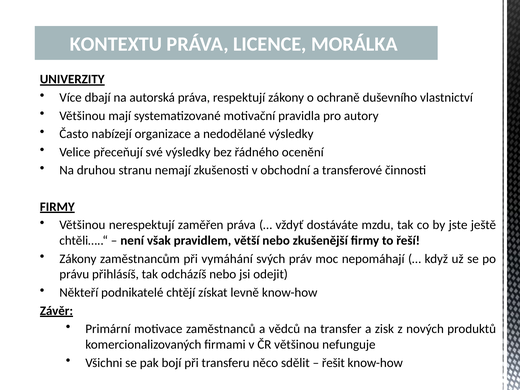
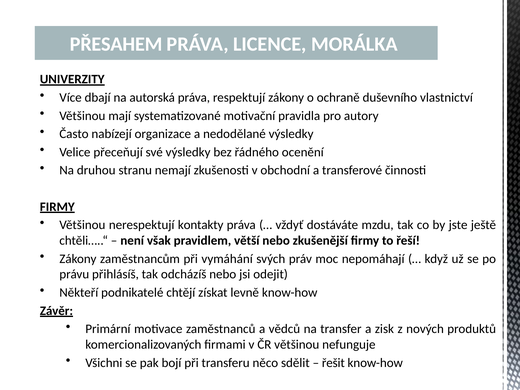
KONTEXTU: KONTEXTU -> PŘESAHEM (116, 44)
zaměřen: zaměřen -> kontakty (201, 225)
